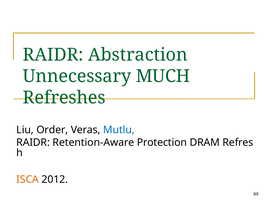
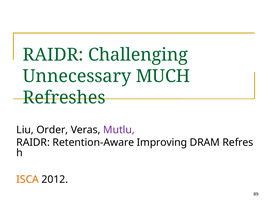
Abstraction: Abstraction -> Challenging (138, 55)
Mutlu colour: blue -> purple (119, 130)
Protection: Protection -> Improving (162, 142)
